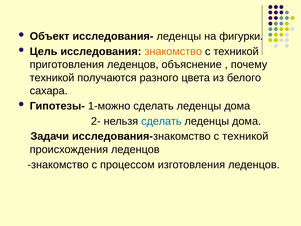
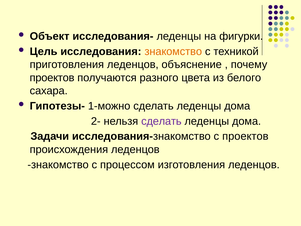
техникой: техникой -> проектов (52, 78)
сделать colour: blue -> purple (161, 121)
исследования-знакомство с техникой: техникой -> проектов (245, 136)
